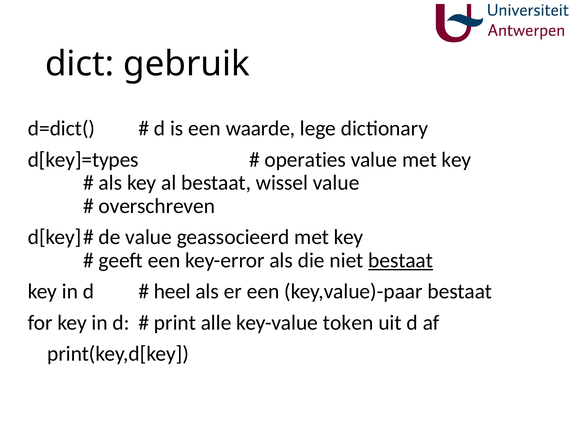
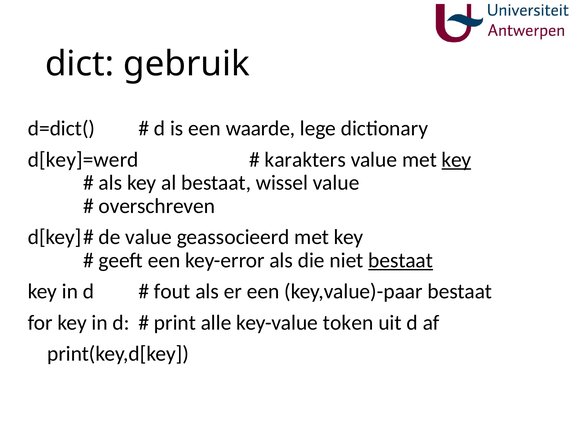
d[key]=types: d[key]=types -> d[key]=werd (83, 160)
operaties: operaties -> karakters (305, 160)
key underline: none -> present (456, 160)
heel: heel -> fout (172, 292)
